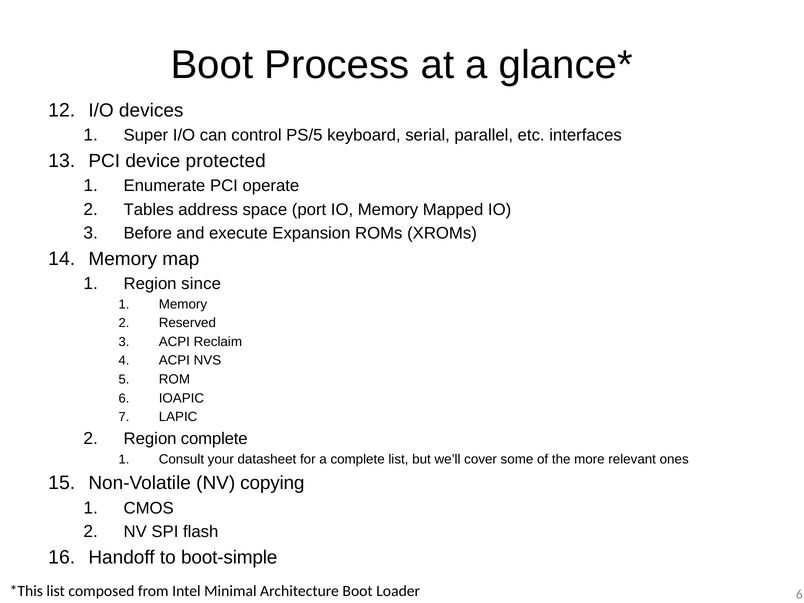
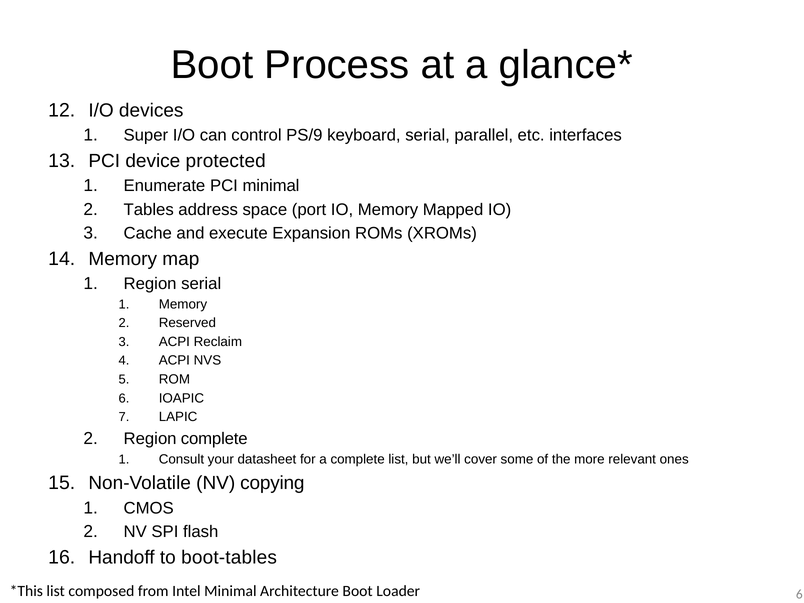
PS/5: PS/5 -> PS/9 (304, 135)
PCI operate: operate -> minimal (271, 186)
Before: Before -> Cache (148, 233)
Region since: since -> serial (201, 284)
boot-simple: boot-simple -> boot-tables (229, 557)
